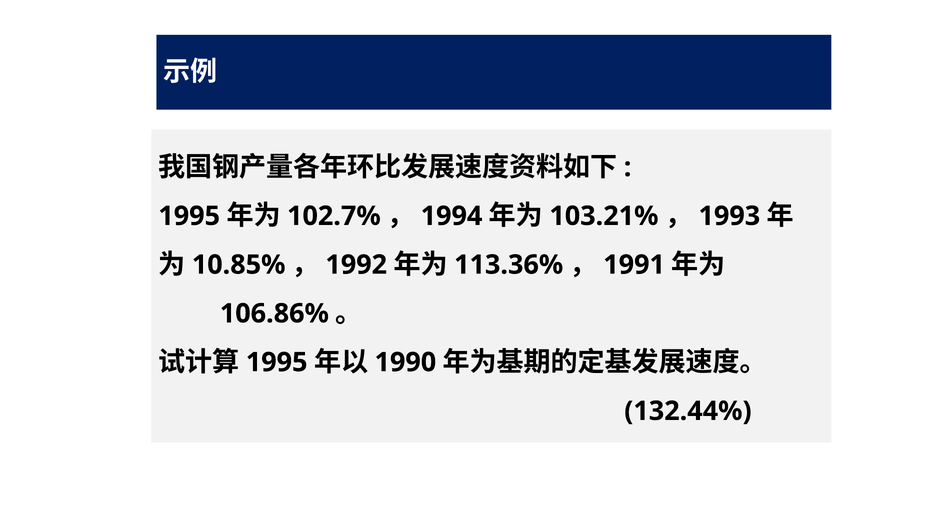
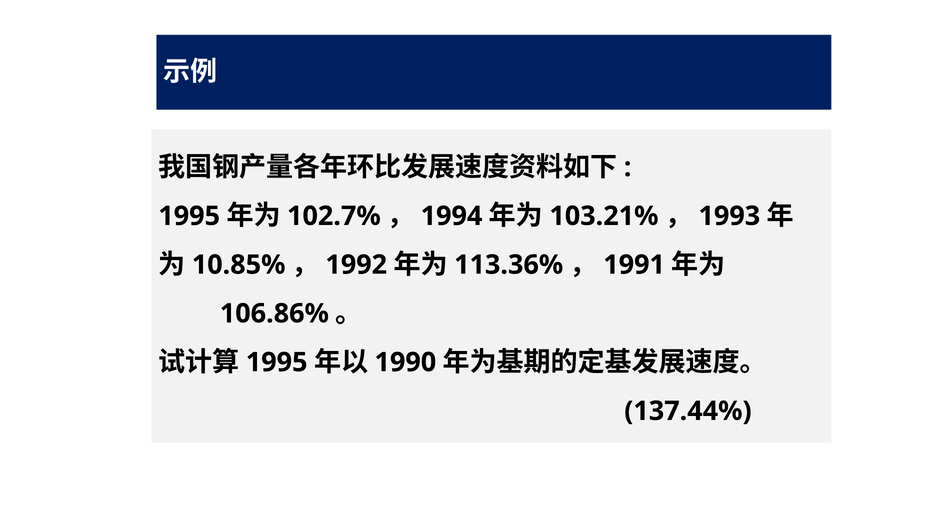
132.44%: 132.44% -> 137.44% (688, 411)
